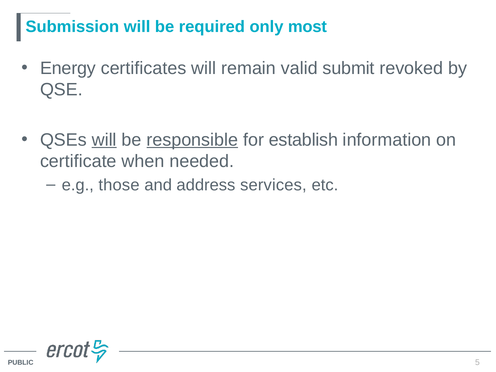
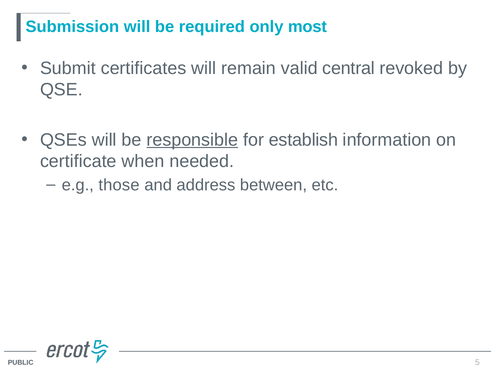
Energy: Energy -> Submit (68, 68)
submit: submit -> central (349, 68)
will underline: present -> none (104, 140)
services: services -> between (273, 185)
